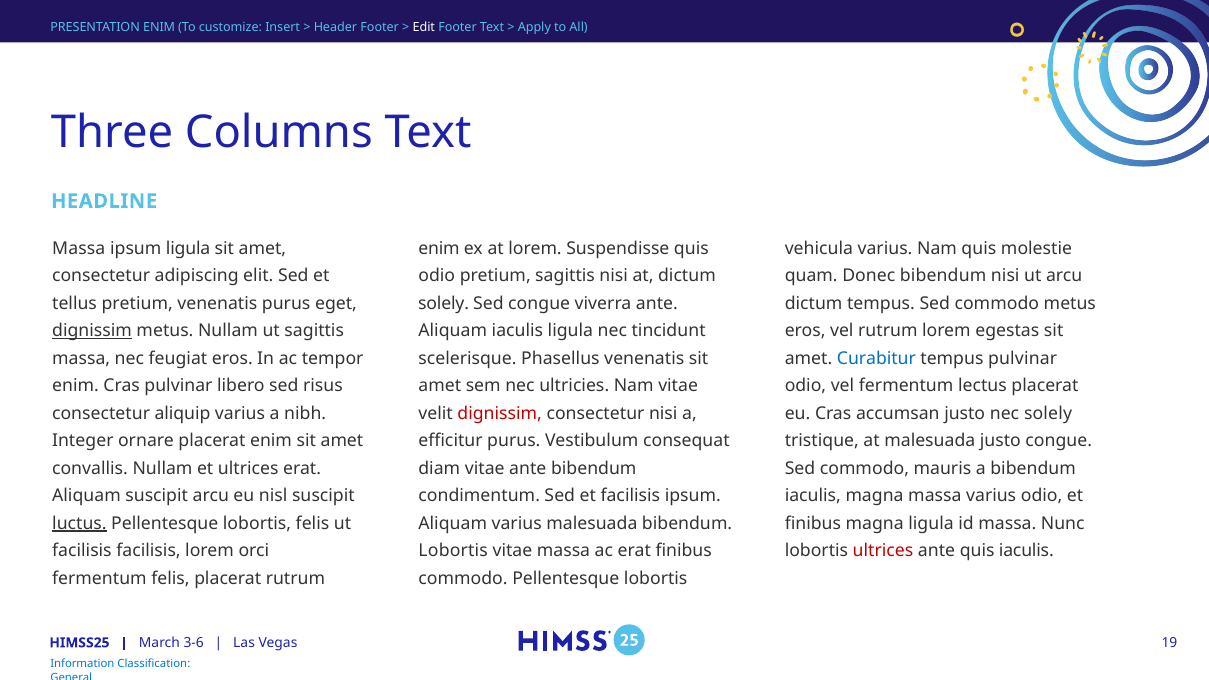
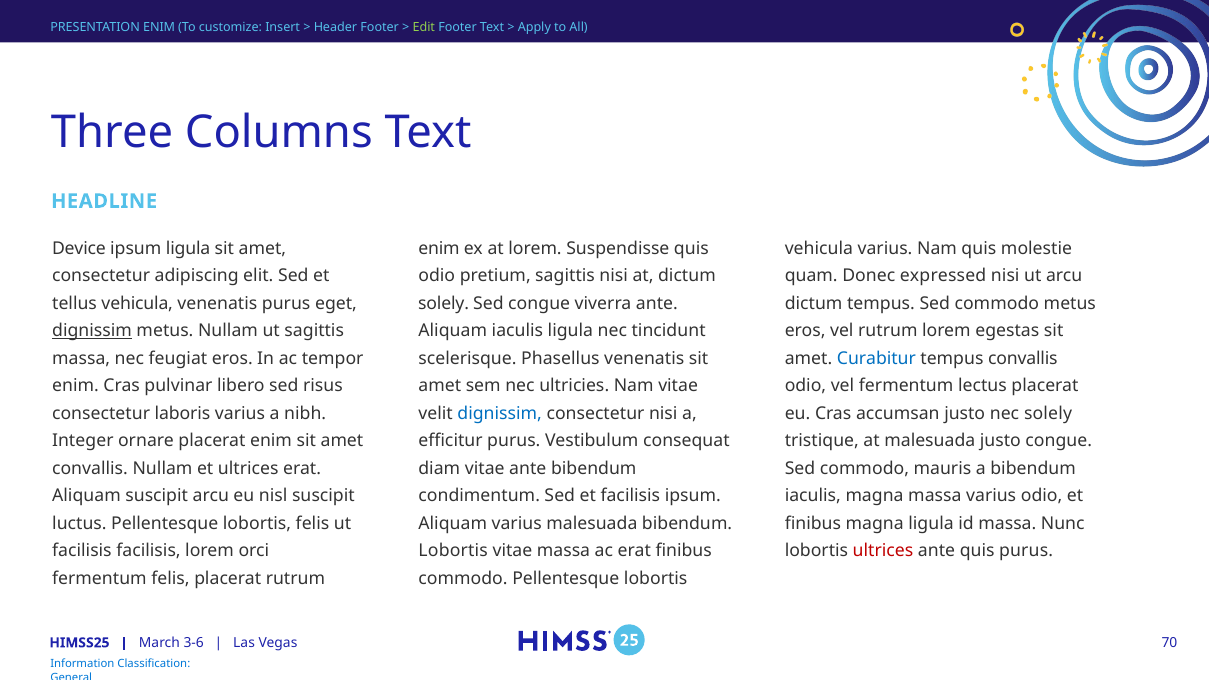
Edit colour: white -> light green (424, 27)
Massa: Massa -> Device (79, 249)
Donec bibendum: bibendum -> expressed (943, 276)
tellus pretium: pretium -> vehicula (137, 304)
tempus pulvinar: pulvinar -> convallis (1023, 359)
aliquip: aliquip -> laboris (182, 414)
dignissim colour: red -> blue (500, 414)
luctus underline: present -> none (79, 523)
quis iaculis: iaculis -> purus (1026, 551)
19: 19 -> 70 (1169, 643)
